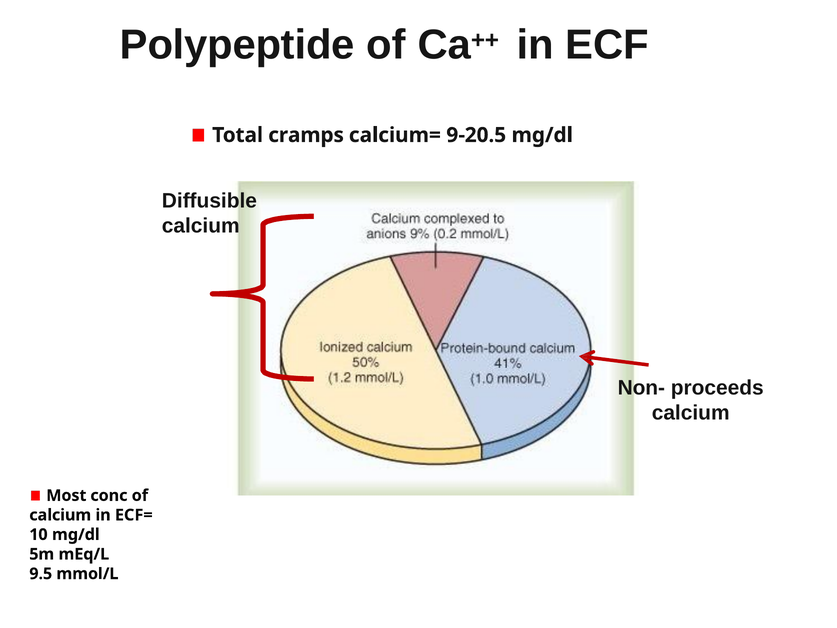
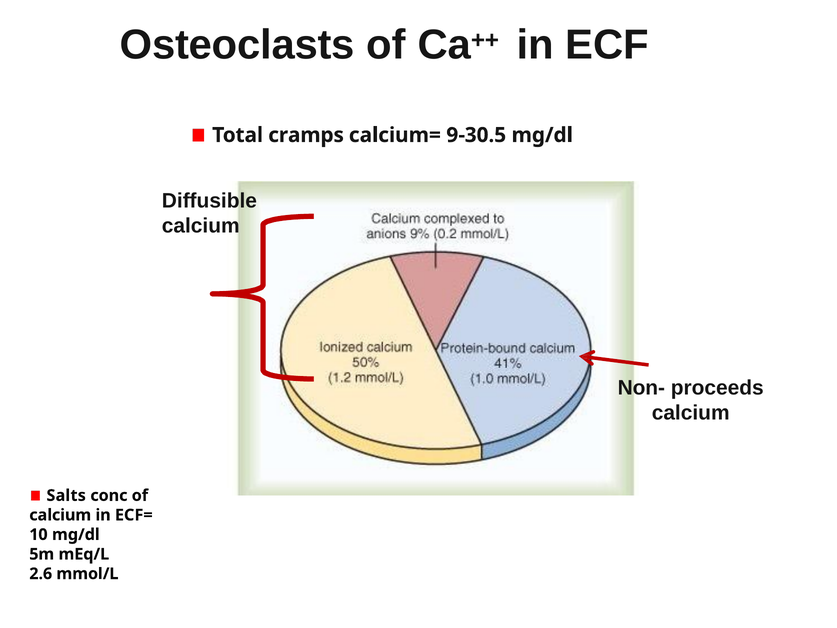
Polypeptide: Polypeptide -> Osteoclasts (237, 45)
9-20.5: 9-20.5 -> 9-30.5 (476, 135)
Most: Most -> Salts (66, 495)
9.5: 9.5 -> 2.6 (41, 574)
